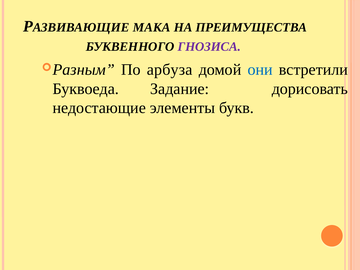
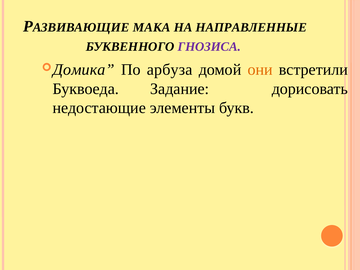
ПРЕИМУЩЕСТВА: ПРЕИМУЩЕСТВА -> НАПРАВЛЕННЫЕ (251, 27)
Разным: Разным -> Домика (84, 70)
они colour: blue -> orange (260, 70)
